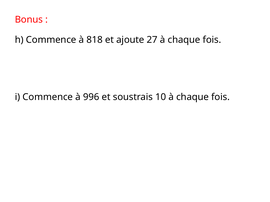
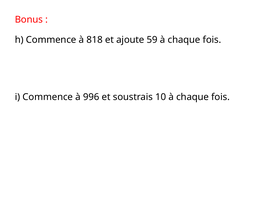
27: 27 -> 59 (152, 40)
